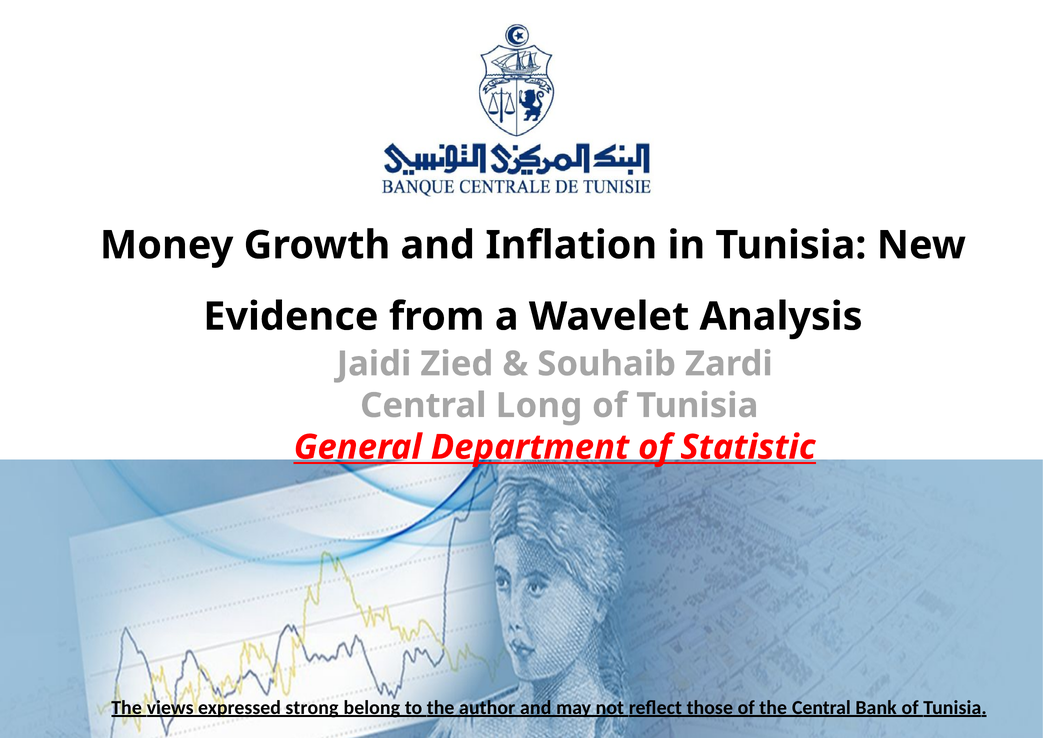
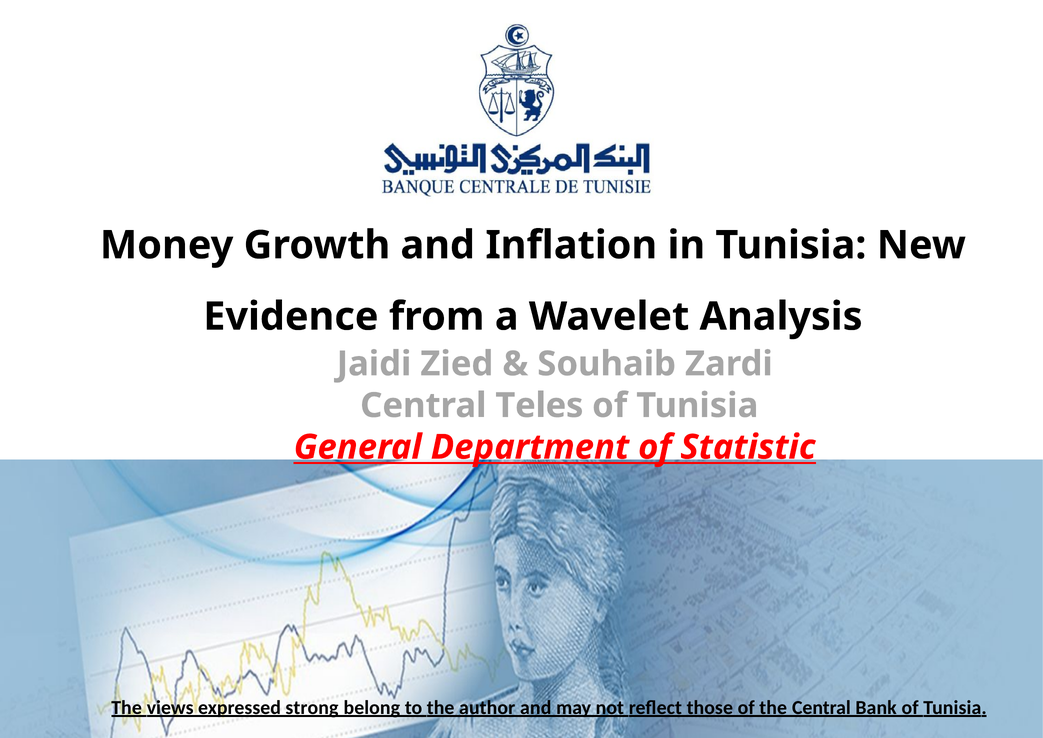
Long: Long -> Teles (539, 405)
